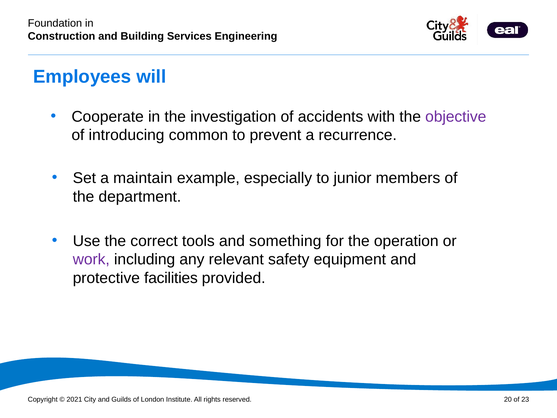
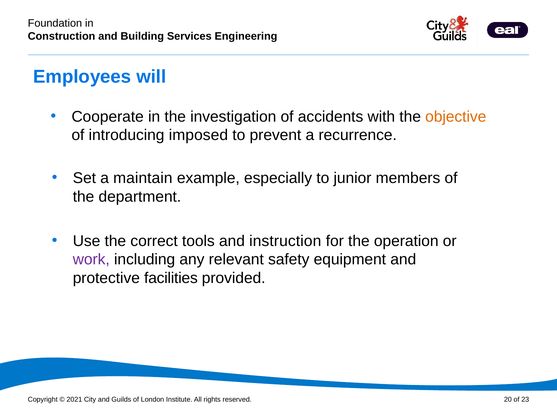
objective colour: purple -> orange (456, 117)
common: common -> imposed (198, 135)
something: something -> instruction (285, 241)
